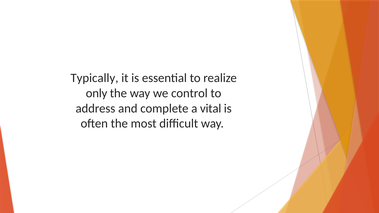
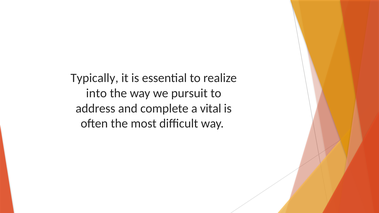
only: only -> into (96, 93)
control: control -> pursuit (189, 93)
